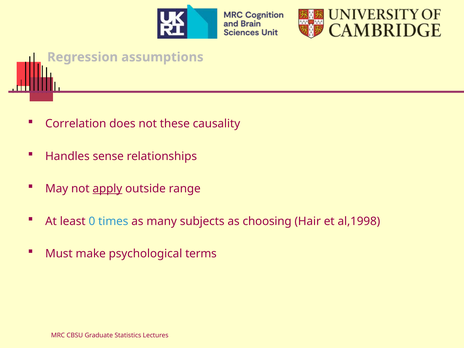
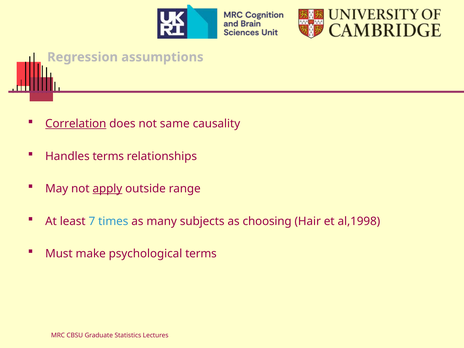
Correlation underline: none -> present (76, 124)
these: these -> same (175, 124)
Handles sense: sense -> terms (108, 156)
0: 0 -> 7 (92, 221)
